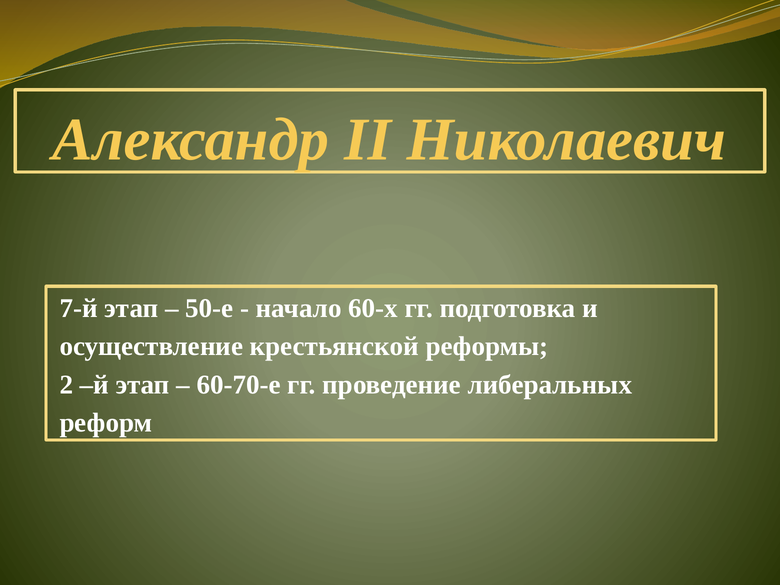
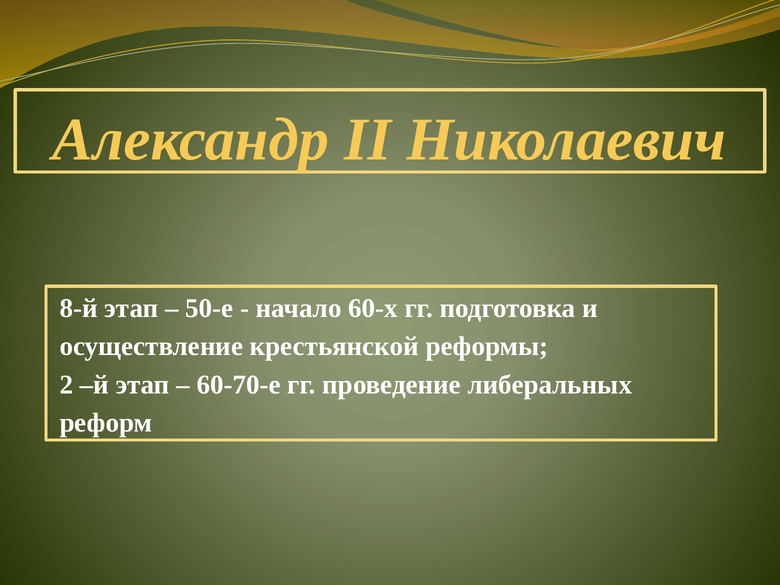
7-й: 7-й -> 8-й (79, 308)
